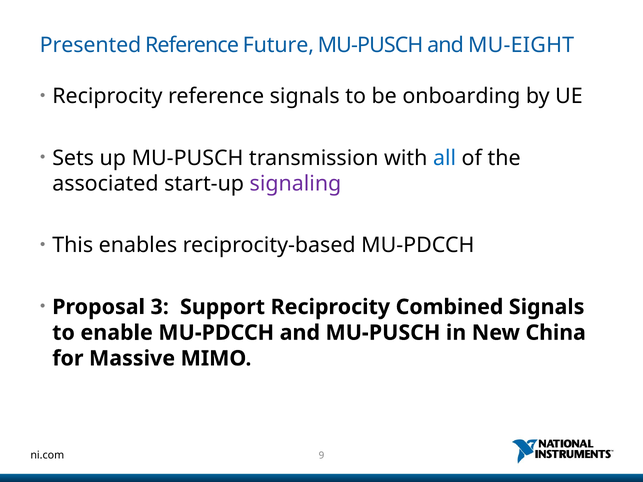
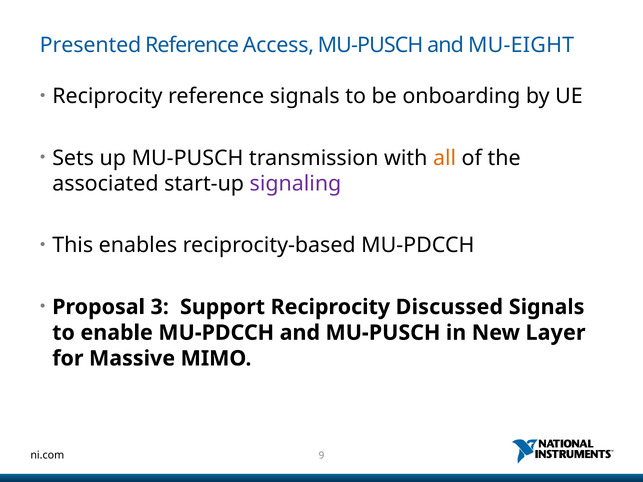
Future: Future -> Access (278, 45)
all colour: blue -> orange (445, 158)
Combined: Combined -> Discussed (449, 307)
China: China -> Layer (556, 333)
